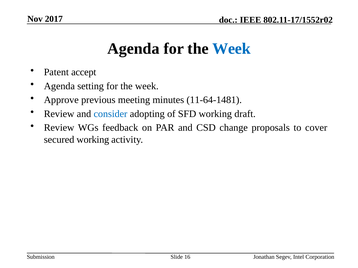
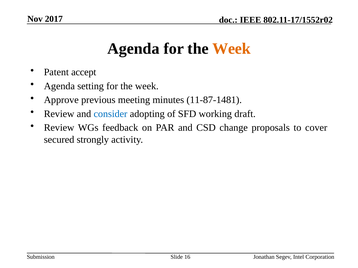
Week colour: blue -> orange (232, 49)
11-64-1481: 11-64-1481 -> 11-87-1481 (214, 100)
secured working: working -> strongly (93, 140)
